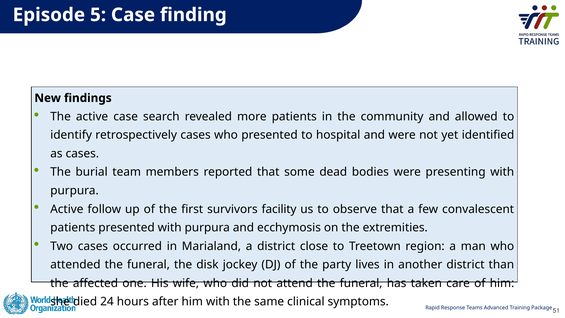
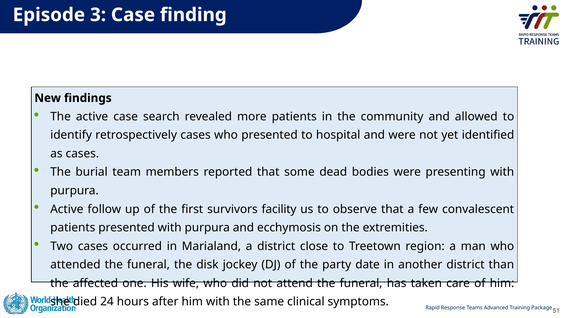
5: 5 -> 3 (98, 15)
lives: lives -> date (368, 265)
